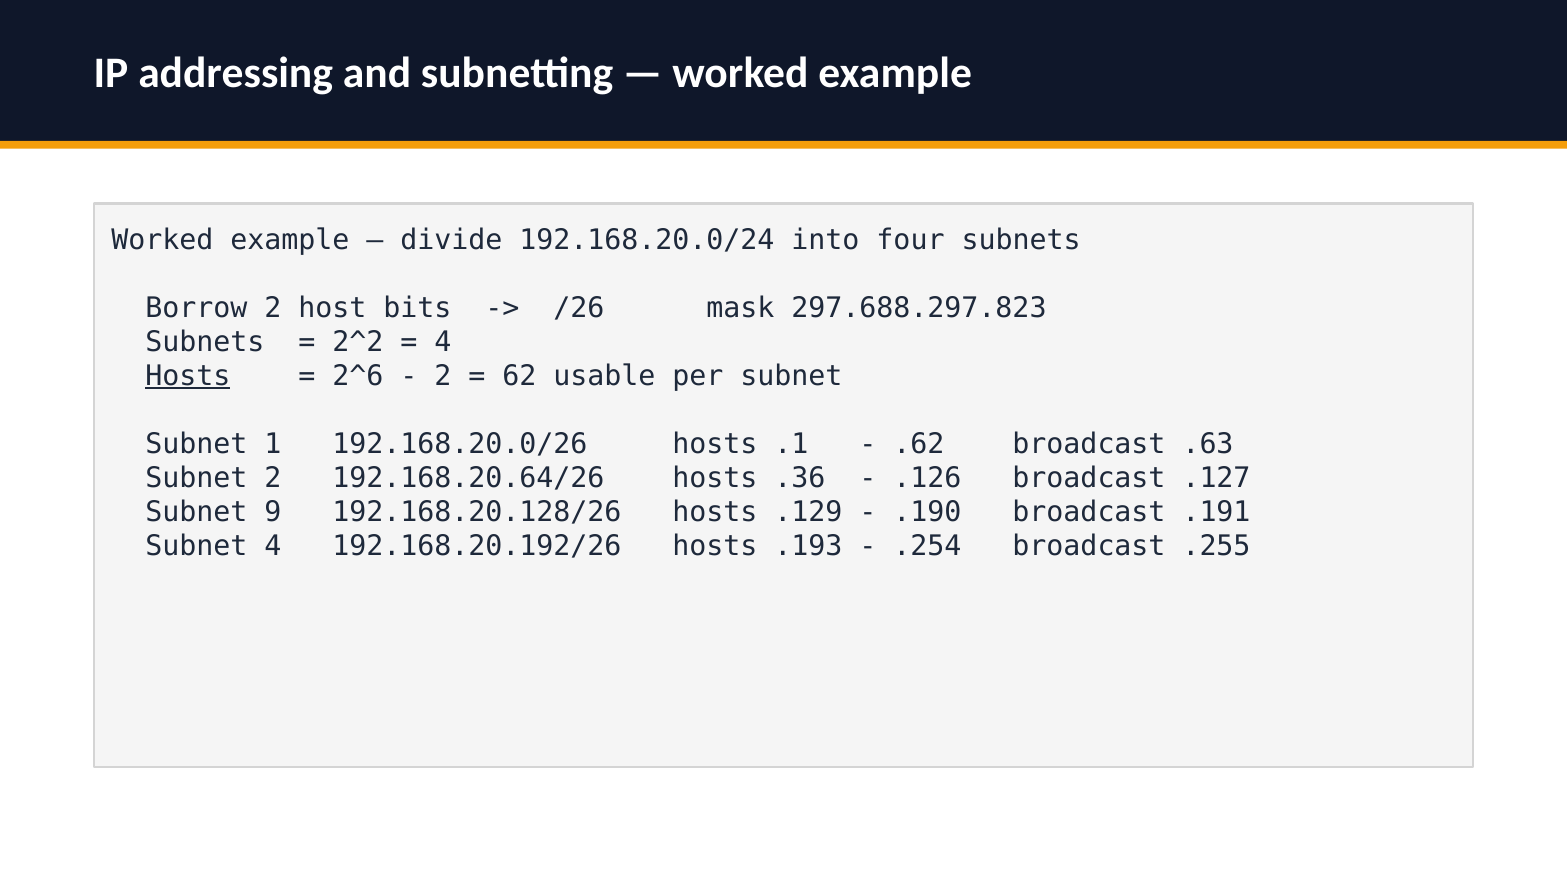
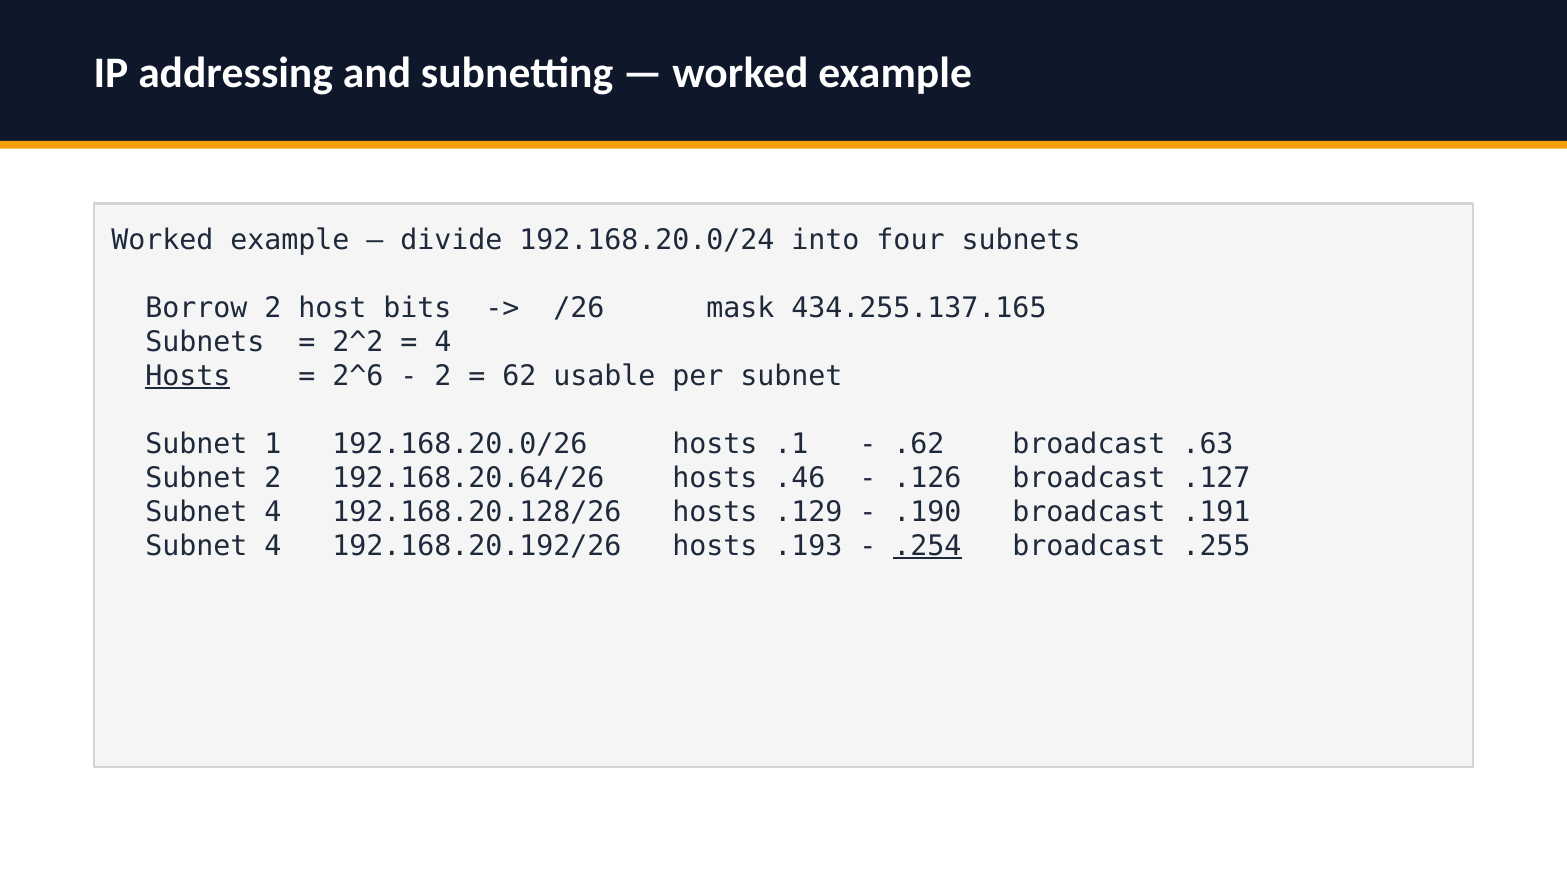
297.688.297.823: 297.688.297.823 -> 434.255.137.165 (919, 308)
.36: .36 -> .46 (800, 478)
9: 9 -> 4 (273, 512)
.254 underline: none -> present (927, 546)
